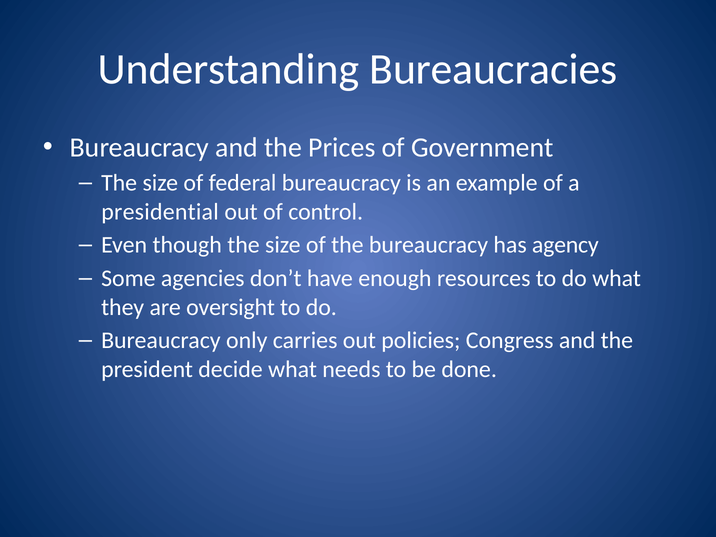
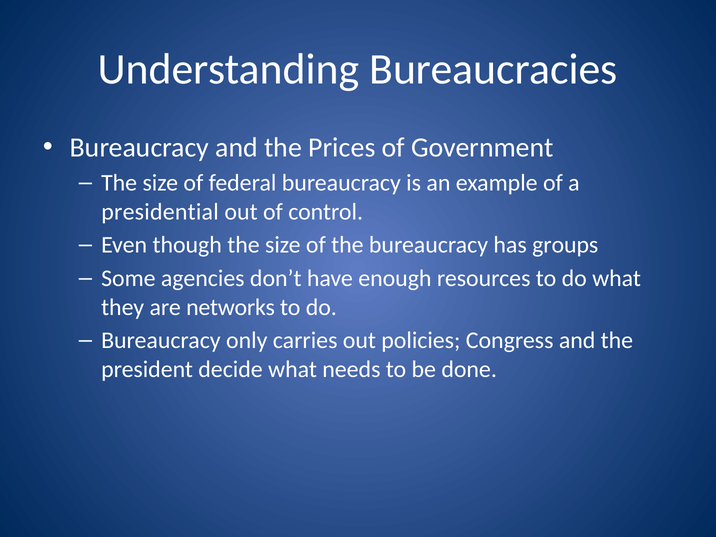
agency: agency -> groups (565, 245)
oversight: oversight -> networks (231, 307)
